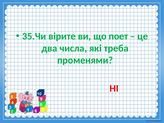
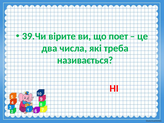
35.Чи: 35.Чи -> 39.Чи (34, 36)
променями: променями -> називається (85, 60)
